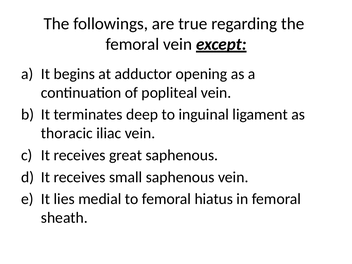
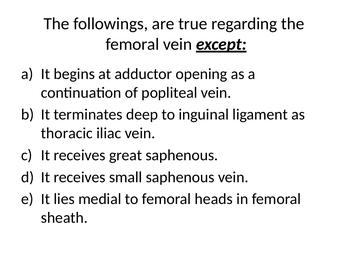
hiatus: hiatus -> heads (214, 199)
